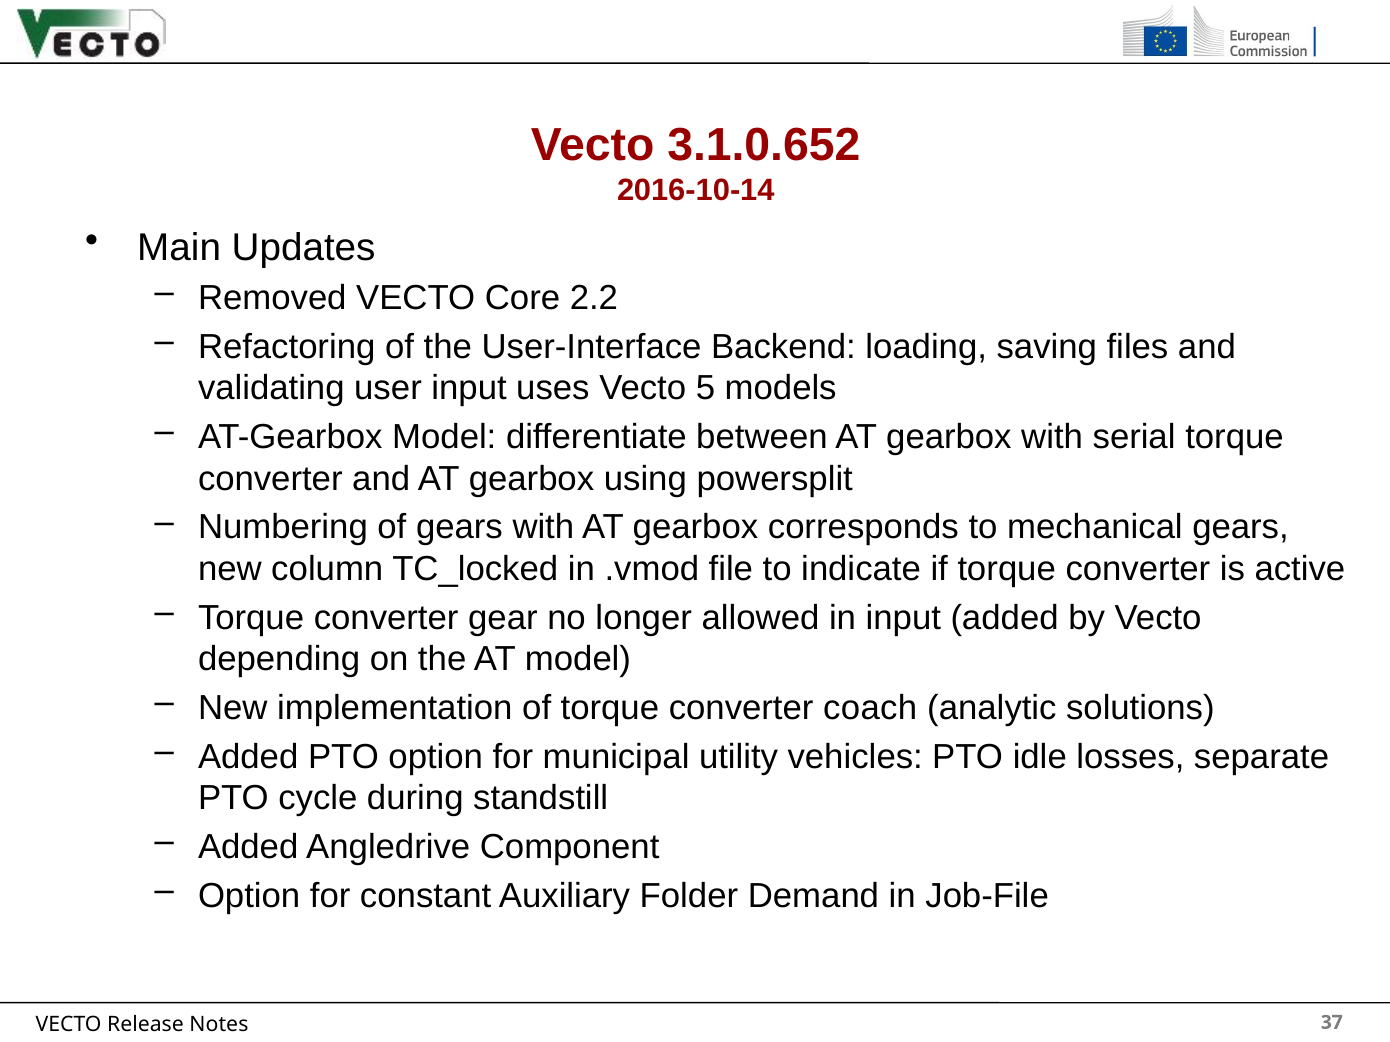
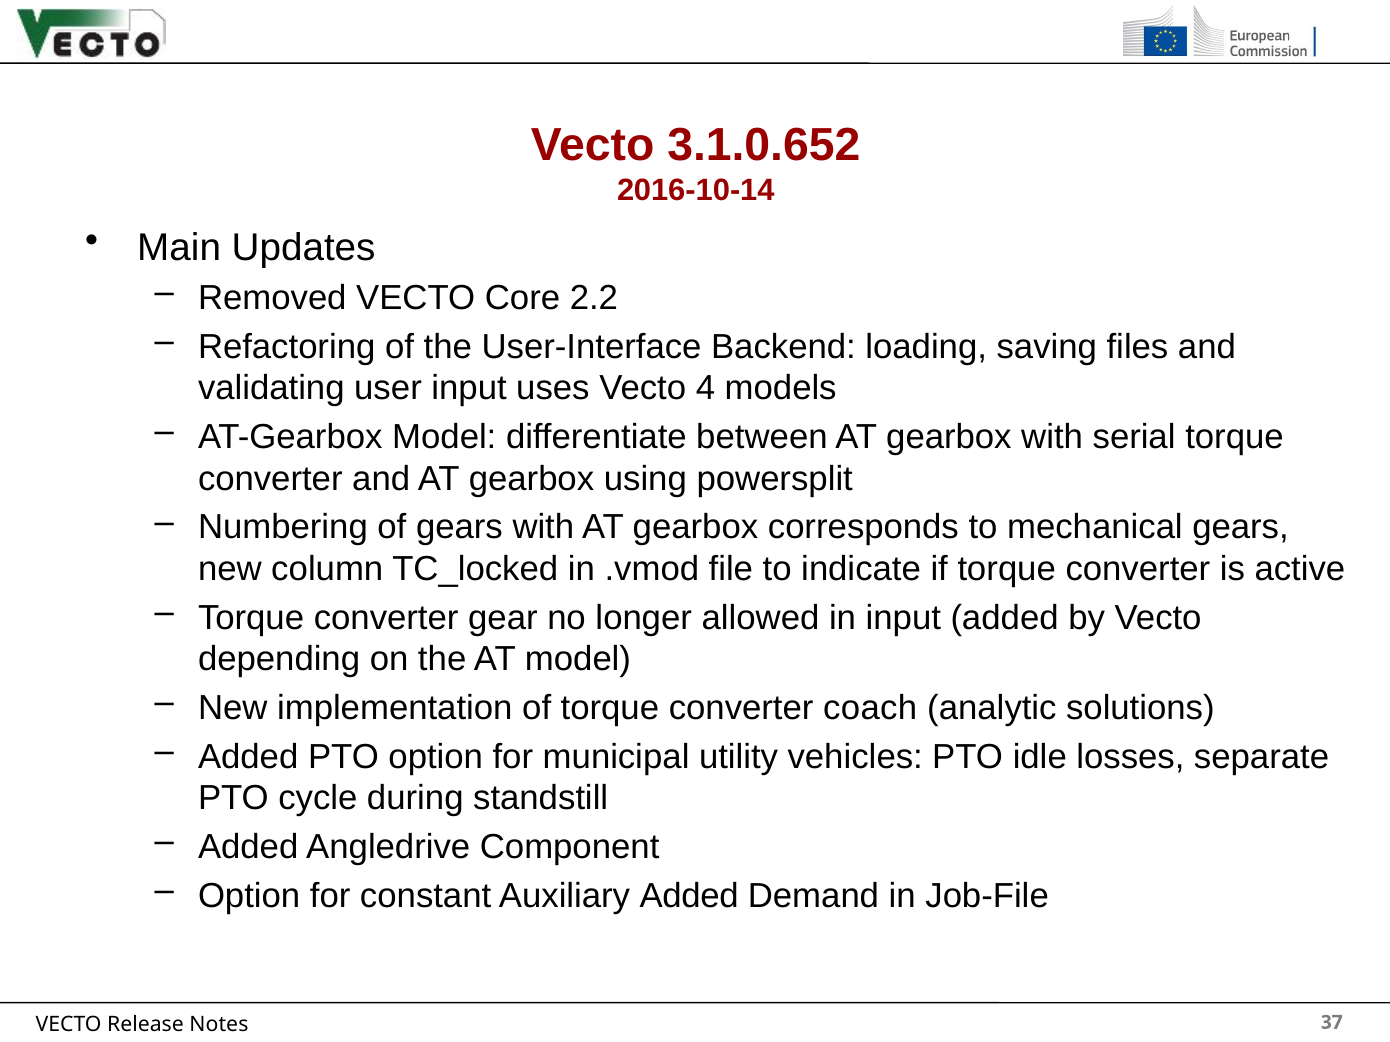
5: 5 -> 4 (705, 389)
Auxiliary Folder: Folder -> Added (689, 896)
